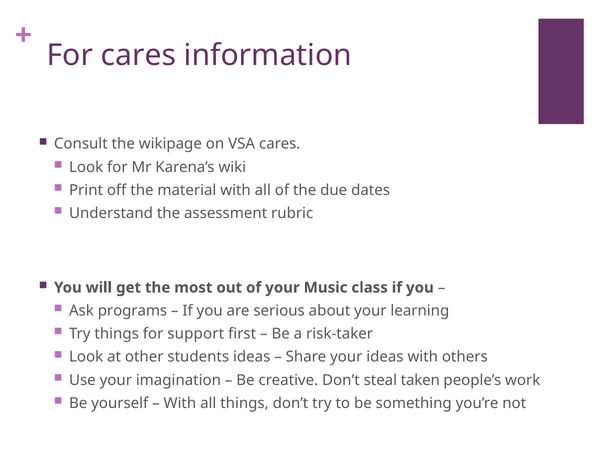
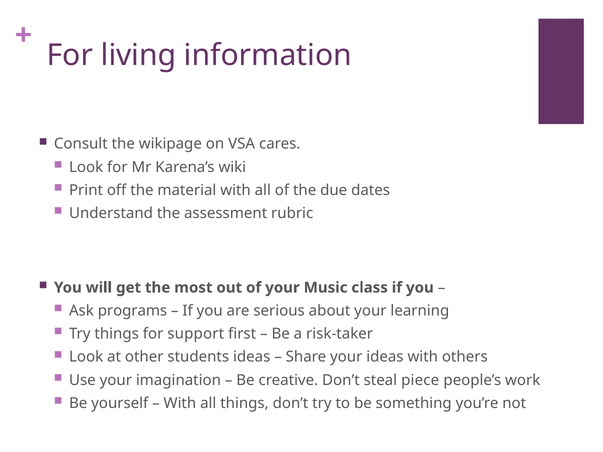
For cares: cares -> living (139, 55)
taken: taken -> piece (420, 380)
